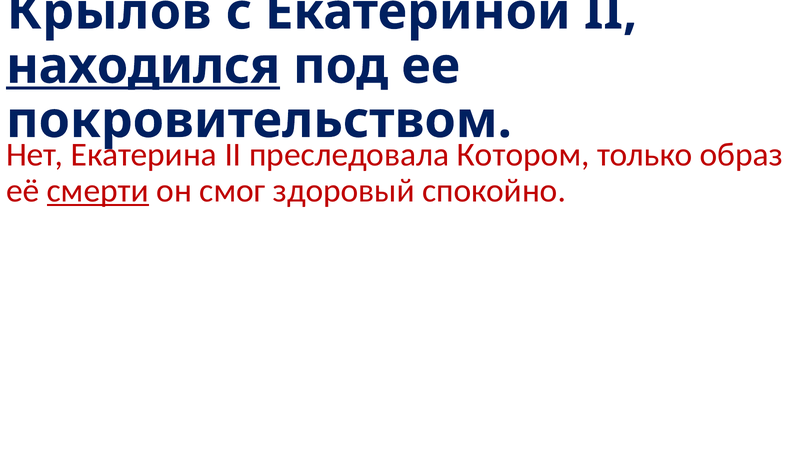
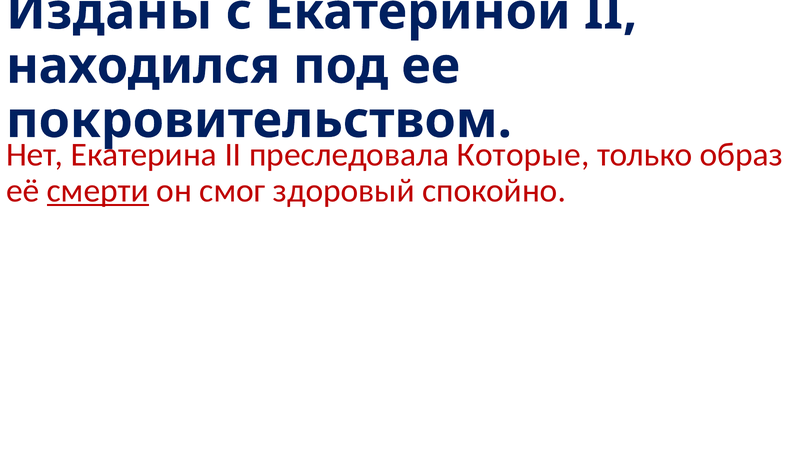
Крылов: Крылов -> Изданы (109, 12)
находился underline: present -> none (143, 66)
Котором: Котором -> Которые (523, 155)
